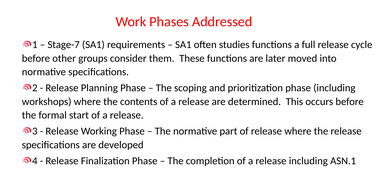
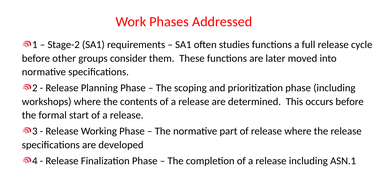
Stage-7: Stage-7 -> Stage-2 (64, 45)
